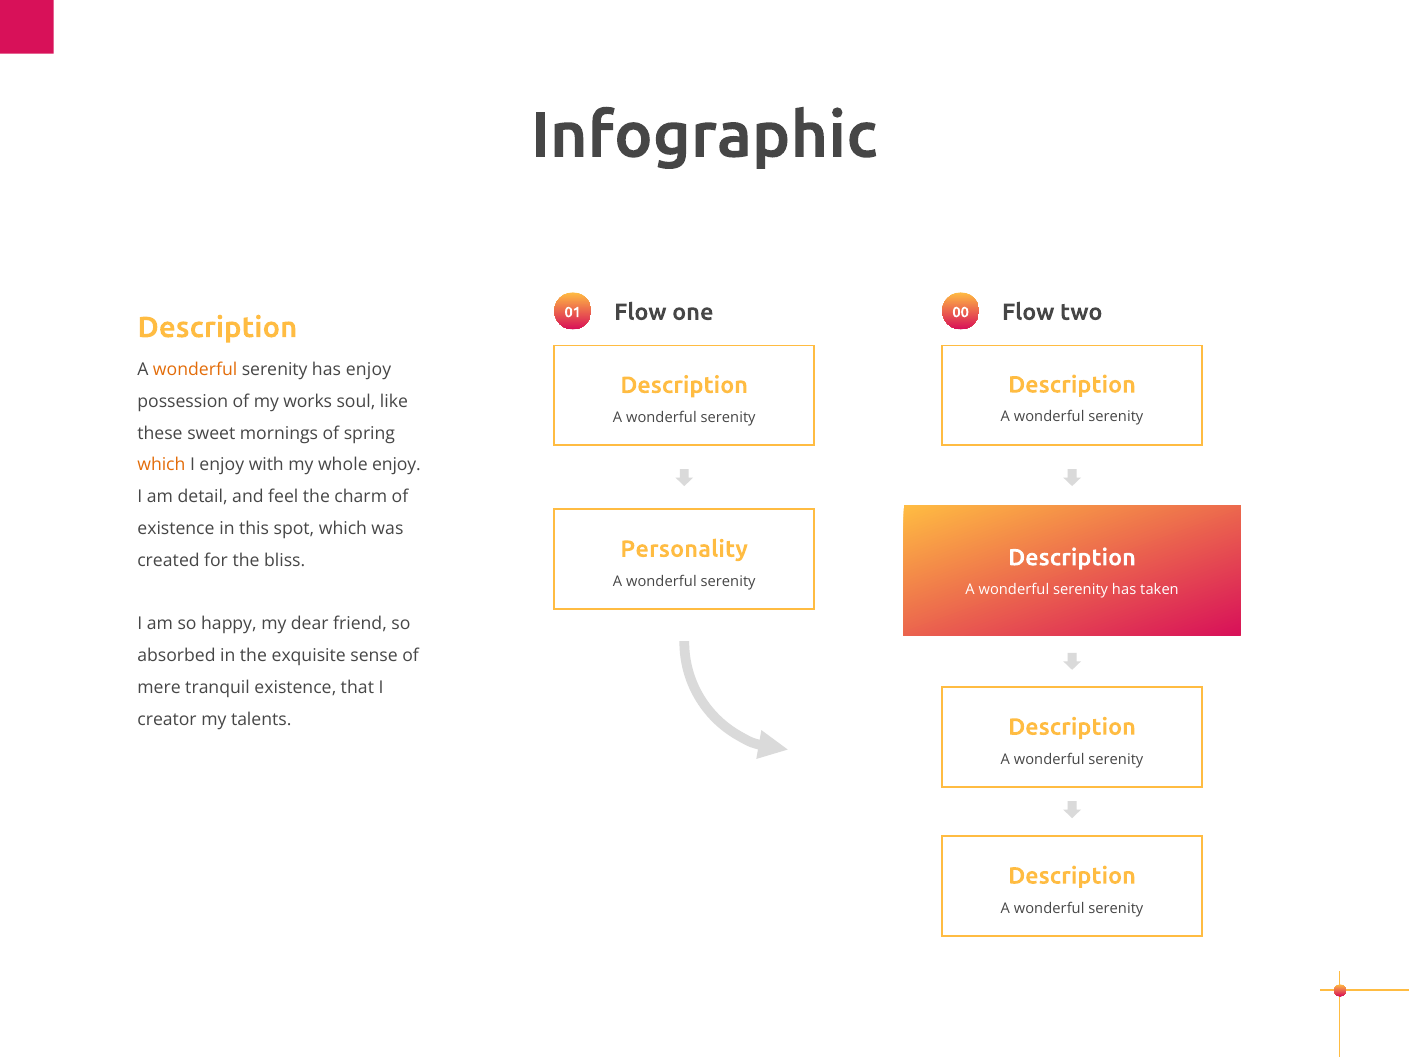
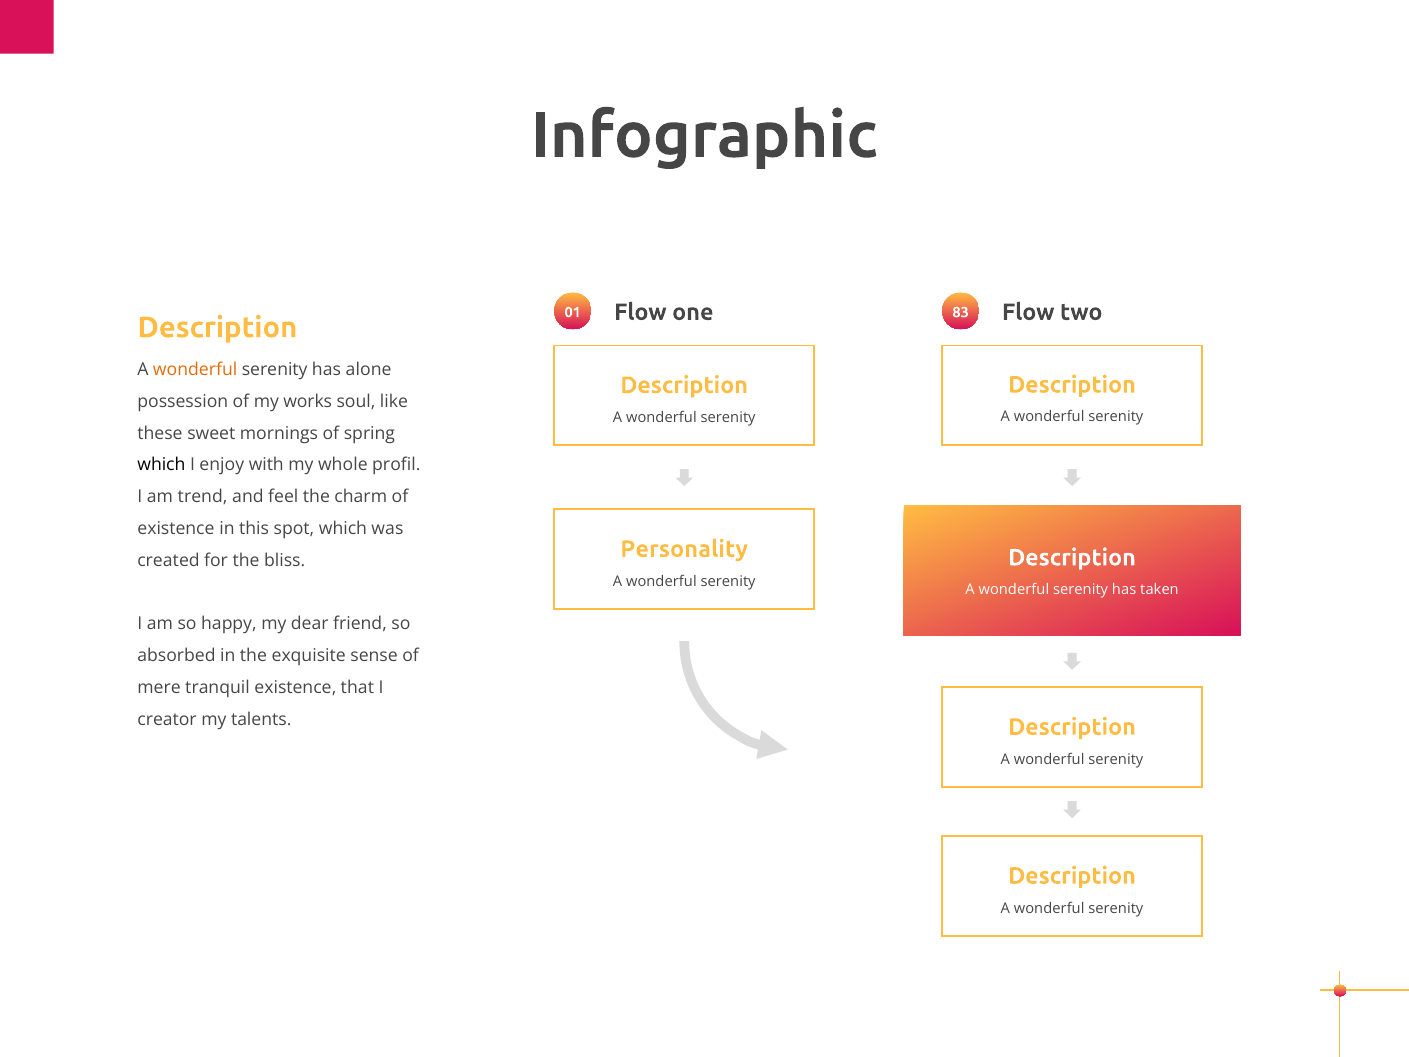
00: 00 -> 83 (961, 312)
has enjoy: enjoy -> alone (369, 370)
which colour: orange -> black (161, 465)
whole enjoy: enjoy -> profil (396, 465)
detail: detail -> trend (203, 497)
